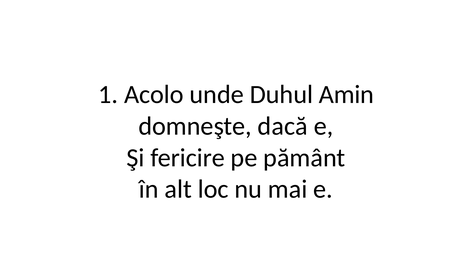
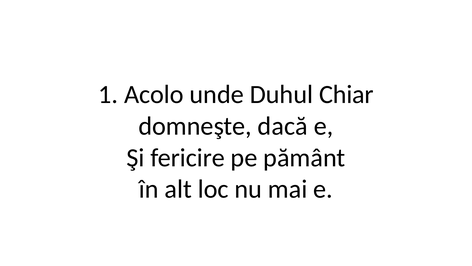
Amin: Amin -> Chiar (346, 94)
